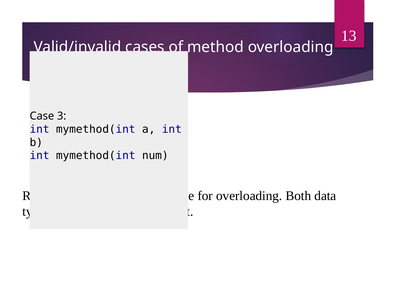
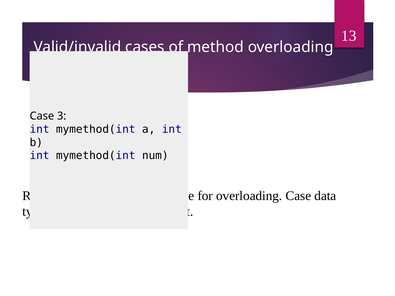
overloading Both: Both -> Case (298, 196)
